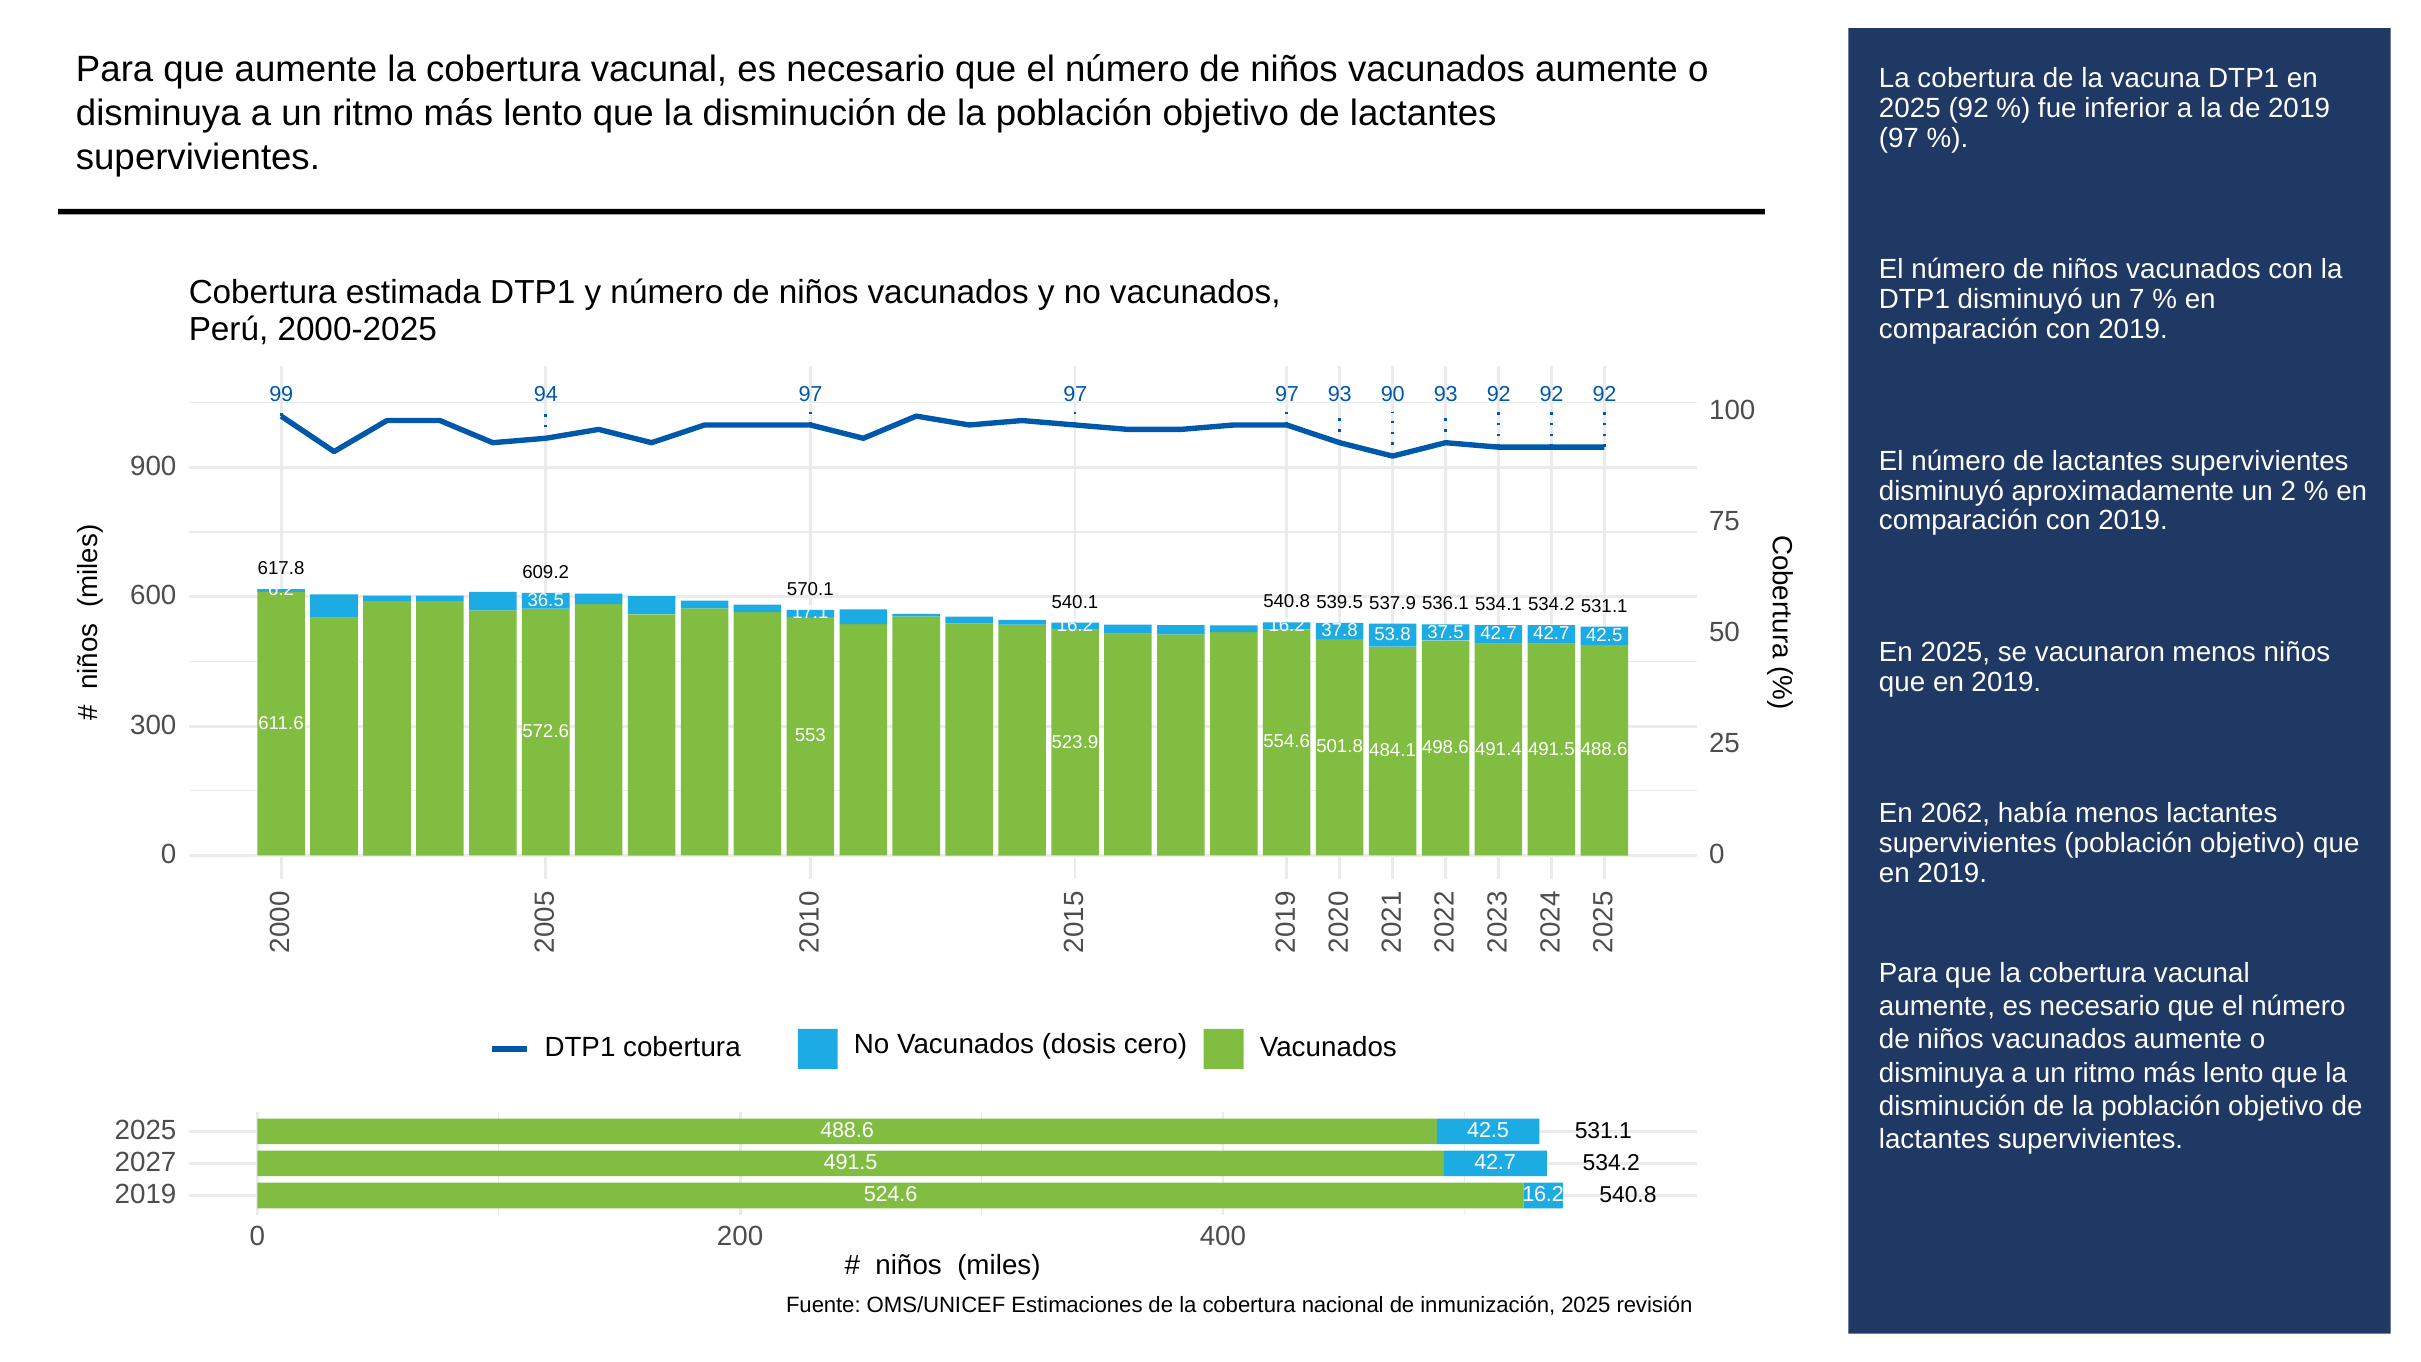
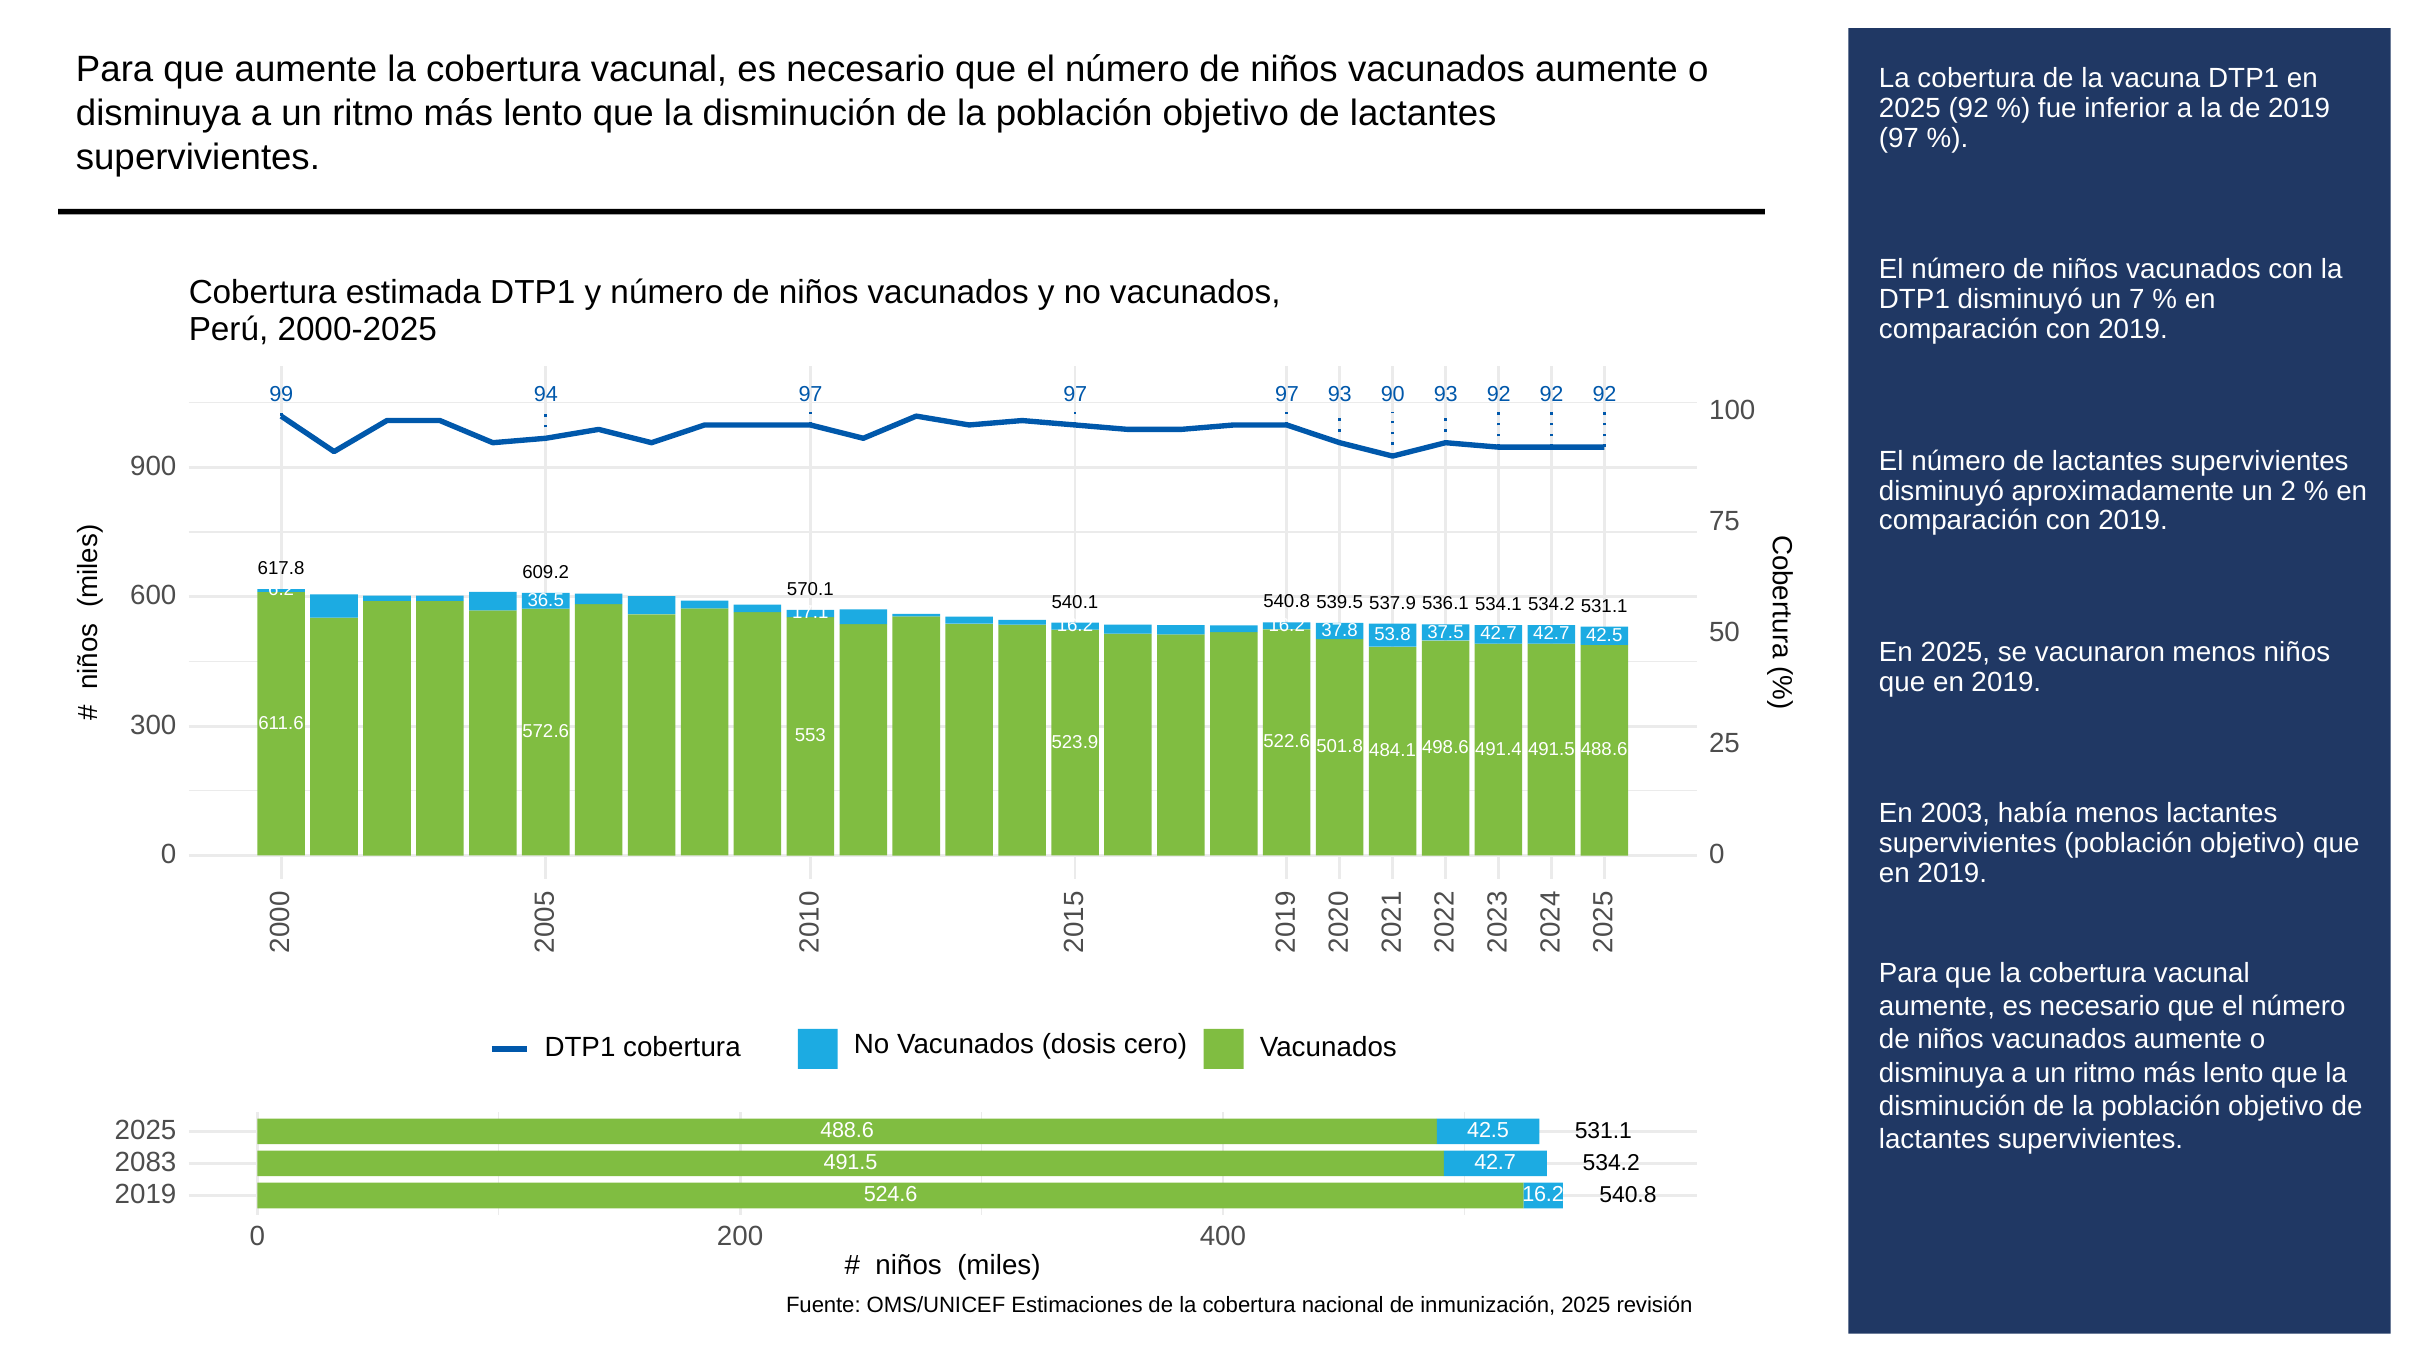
554.6: 554.6 -> 522.6 (1287, 742)
2062: 2062 -> 2003 (1955, 814)
2027: 2027 -> 2083 (146, 1162)
